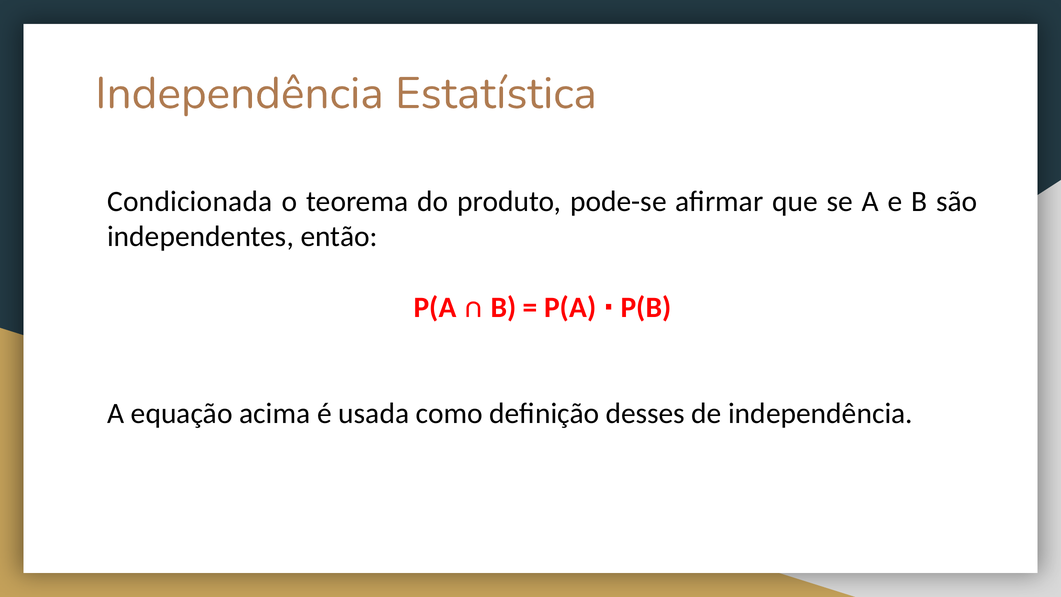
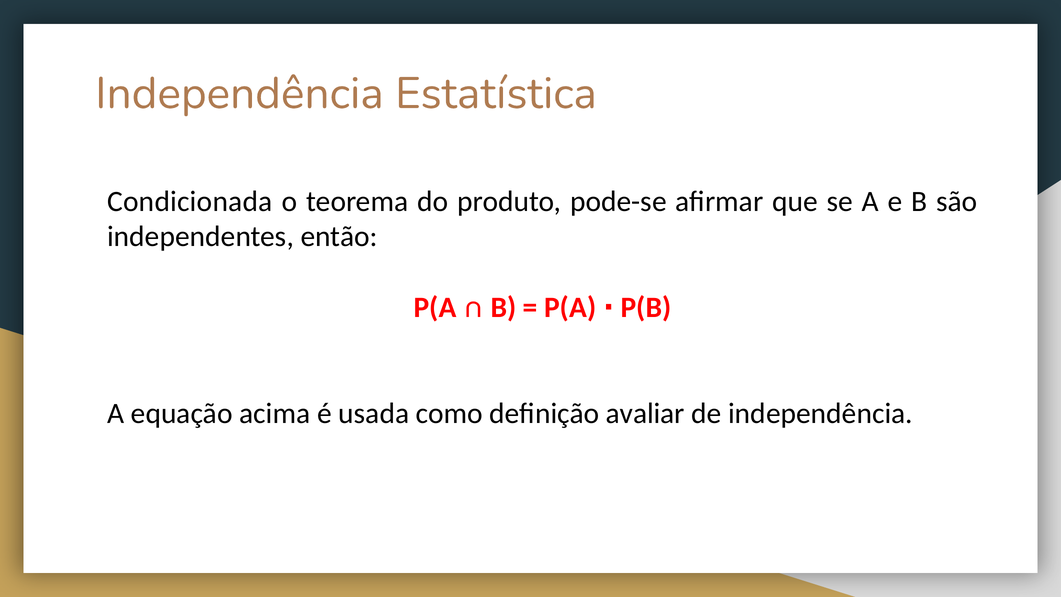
desses: desses -> avaliar (645, 414)
